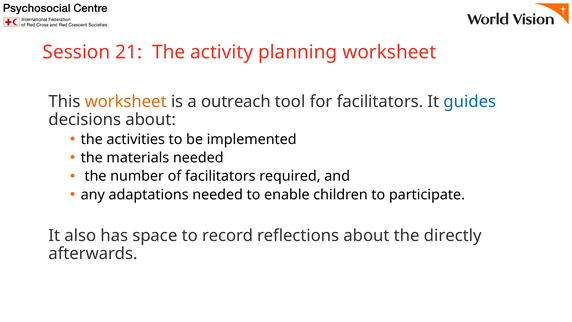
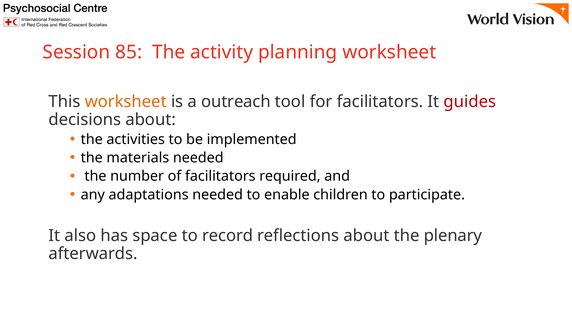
21: 21 -> 85 (129, 52)
guides colour: blue -> red (470, 102)
directly: directly -> plenary (453, 236)
